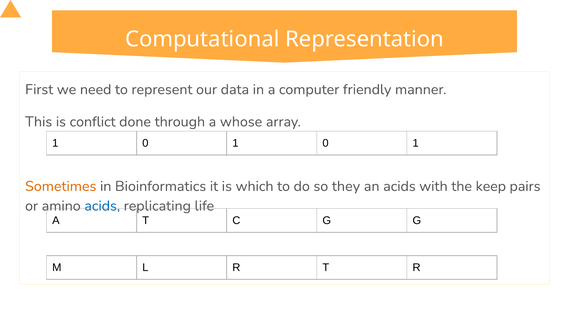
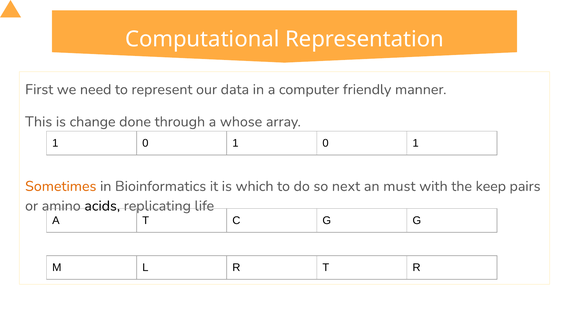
conflict: conflict -> change (93, 122)
they: they -> next (346, 186)
an acids: acids -> must (399, 186)
acids colour: blue -> black (102, 206)
